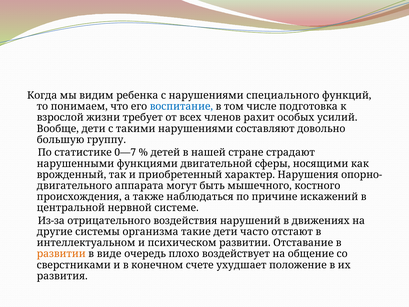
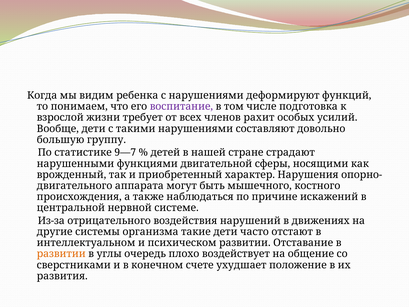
специального: специального -> деформируют (283, 95)
воспитание colour: blue -> purple (181, 106)
0—7: 0—7 -> 9—7 (125, 152)
виде: виде -> углы (109, 254)
